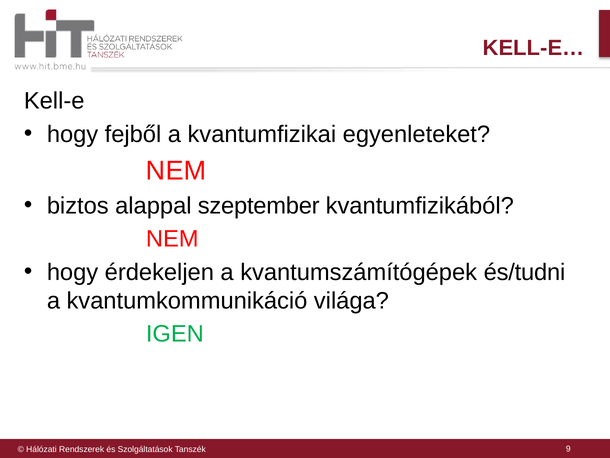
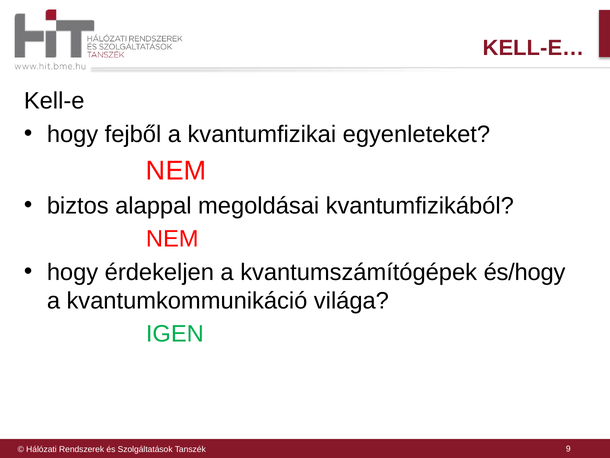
szeptember: szeptember -> megoldásai (259, 205)
és/tudni: és/tudni -> és/hogy (525, 272)
